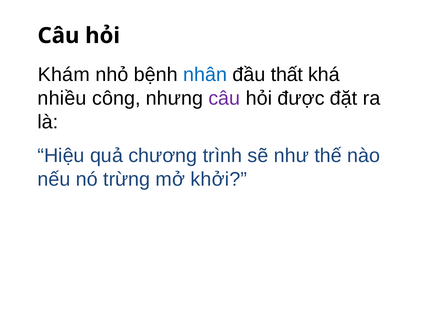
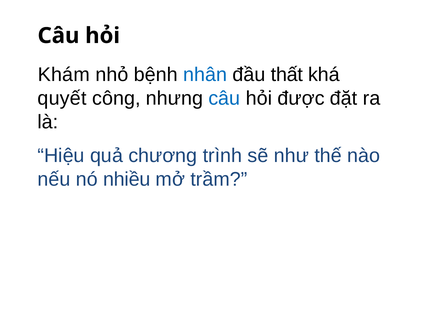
nhiều: nhiều -> quyết (62, 98)
câu colour: purple -> blue (224, 98)
trừng: trừng -> nhiều (127, 179)
khởi: khởi -> trầm (219, 179)
